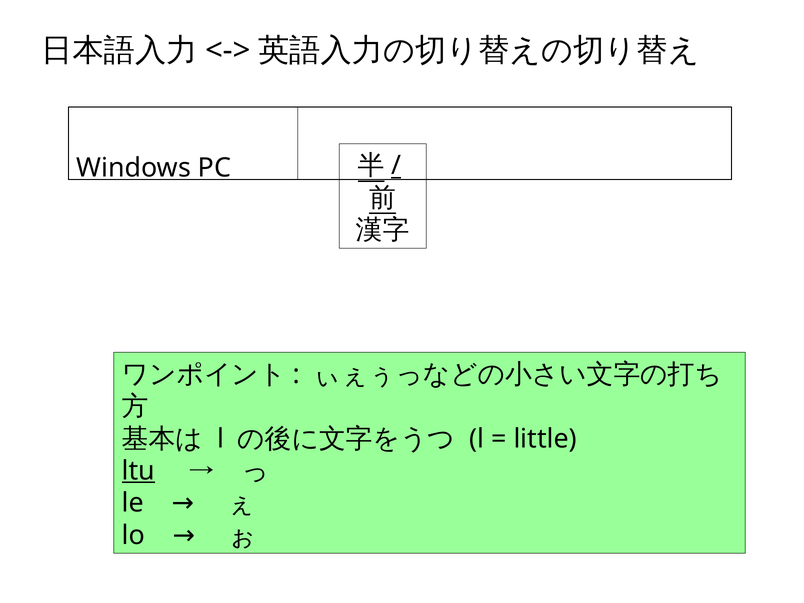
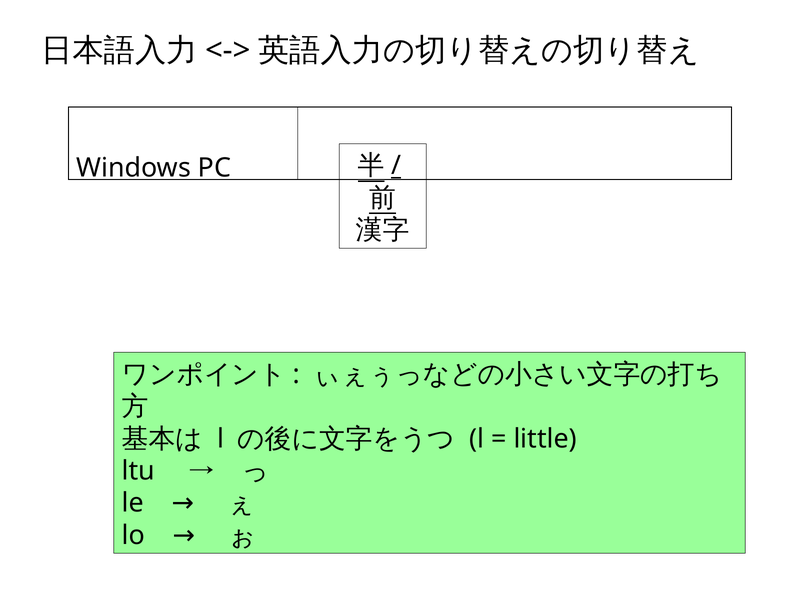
ltu underline: present -> none (138, 471)
